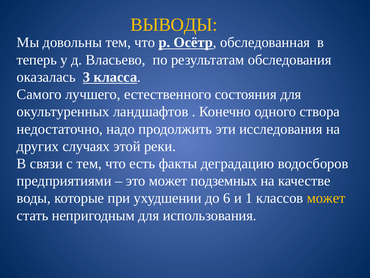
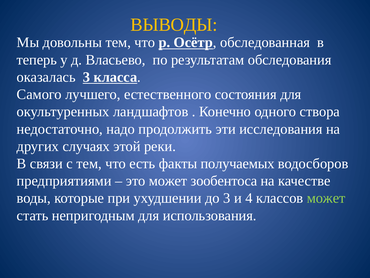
деградацию: деградацию -> получаемых (238, 163)
подземных: подземных -> зообентоса (224, 181)
до 6: 6 -> 3 (227, 198)
1: 1 -> 4 (249, 198)
может colour: yellow -> light green (326, 198)
